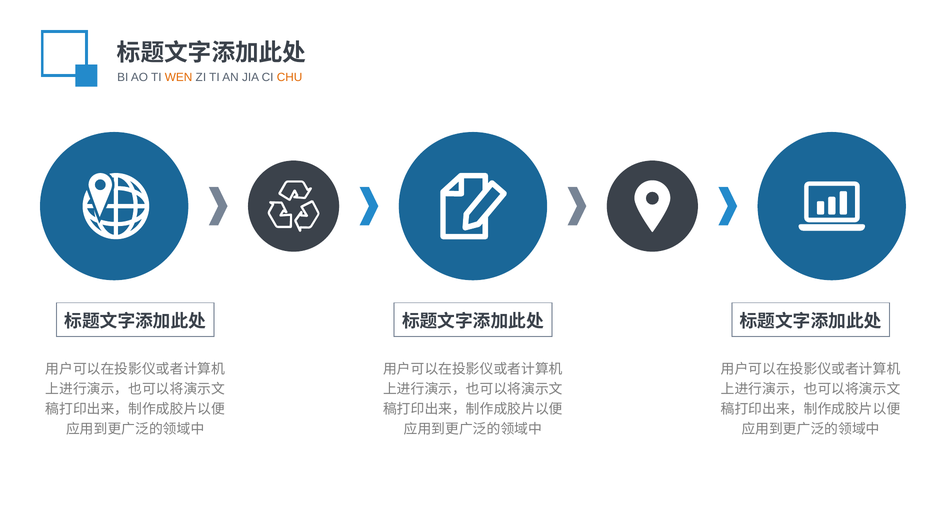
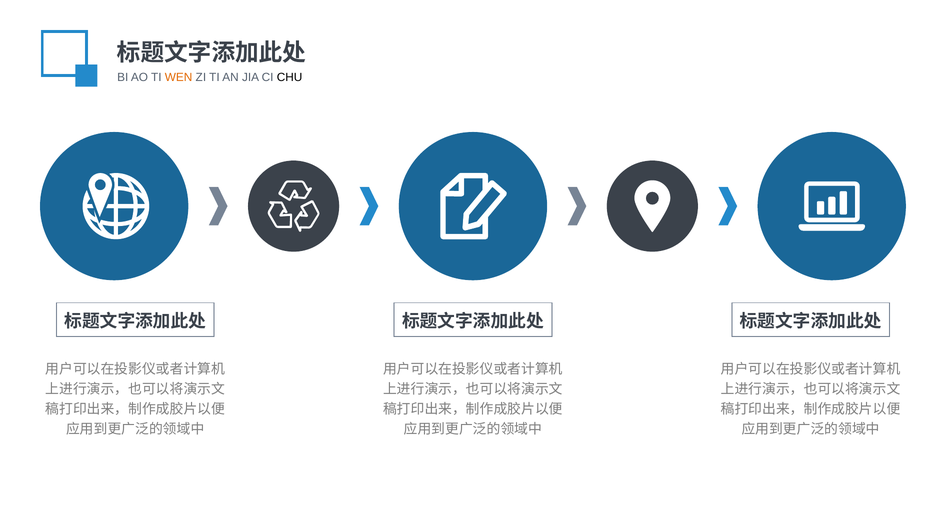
CHU colour: orange -> black (290, 77)
